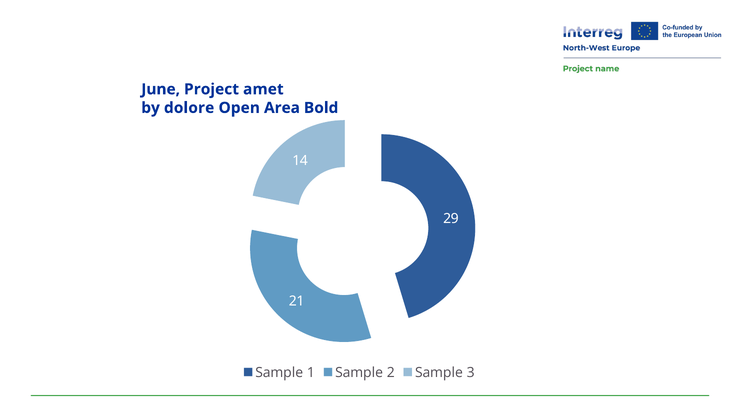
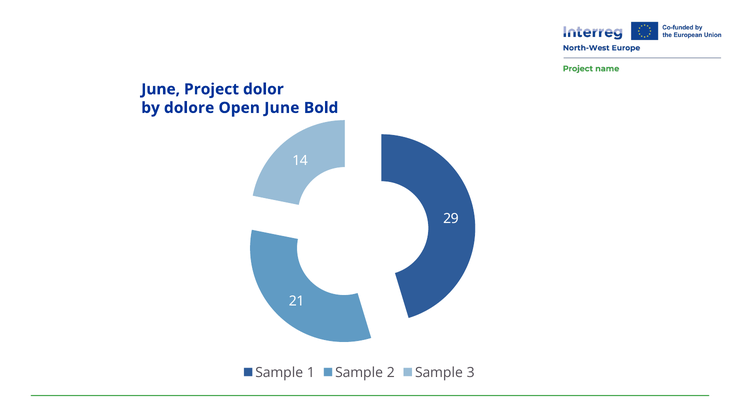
amet: amet -> dolor (263, 89)
Open Area: Area -> June (282, 108)
